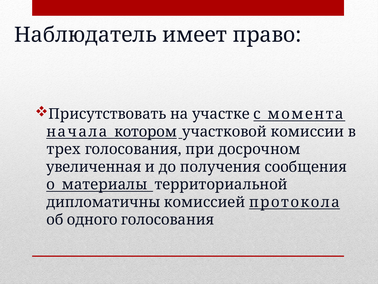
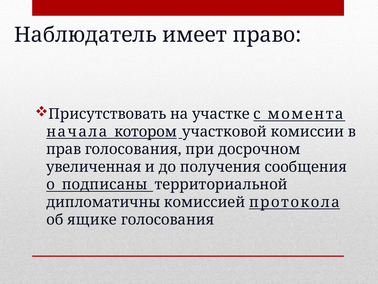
трех: трех -> прав (64, 149)
материалы: материалы -> подписаны (105, 184)
одного: одного -> ящике (92, 219)
